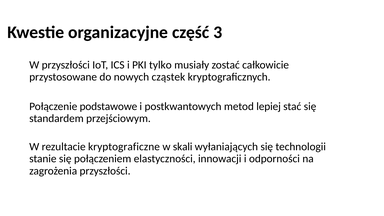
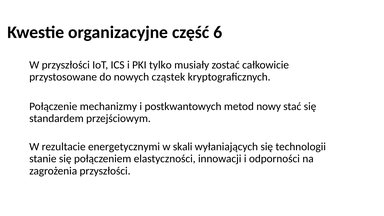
3: 3 -> 6 (218, 32)
podstawowe: podstawowe -> mechanizmy (108, 106)
lepiej: lepiej -> nowy (269, 106)
kryptograficzne: kryptograficzne -> energetycznymi (124, 147)
